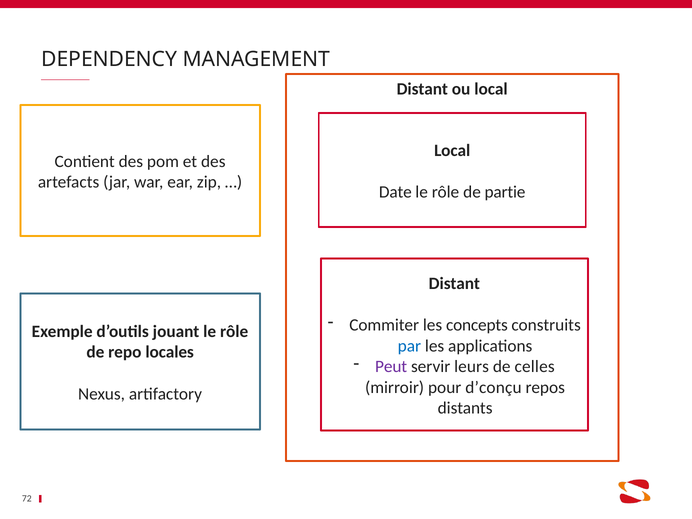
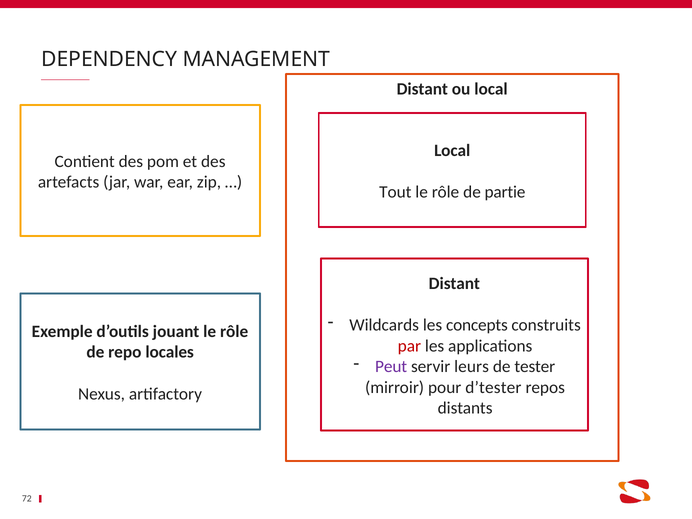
Date: Date -> Tout (395, 192)
Commiter: Commiter -> Wildcards (384, 325)
par colour: blue -> red (409, 346)
celles: celles -> tester (535, 367)
d’conçu: d’conçu -> d’tester (493, 387)
